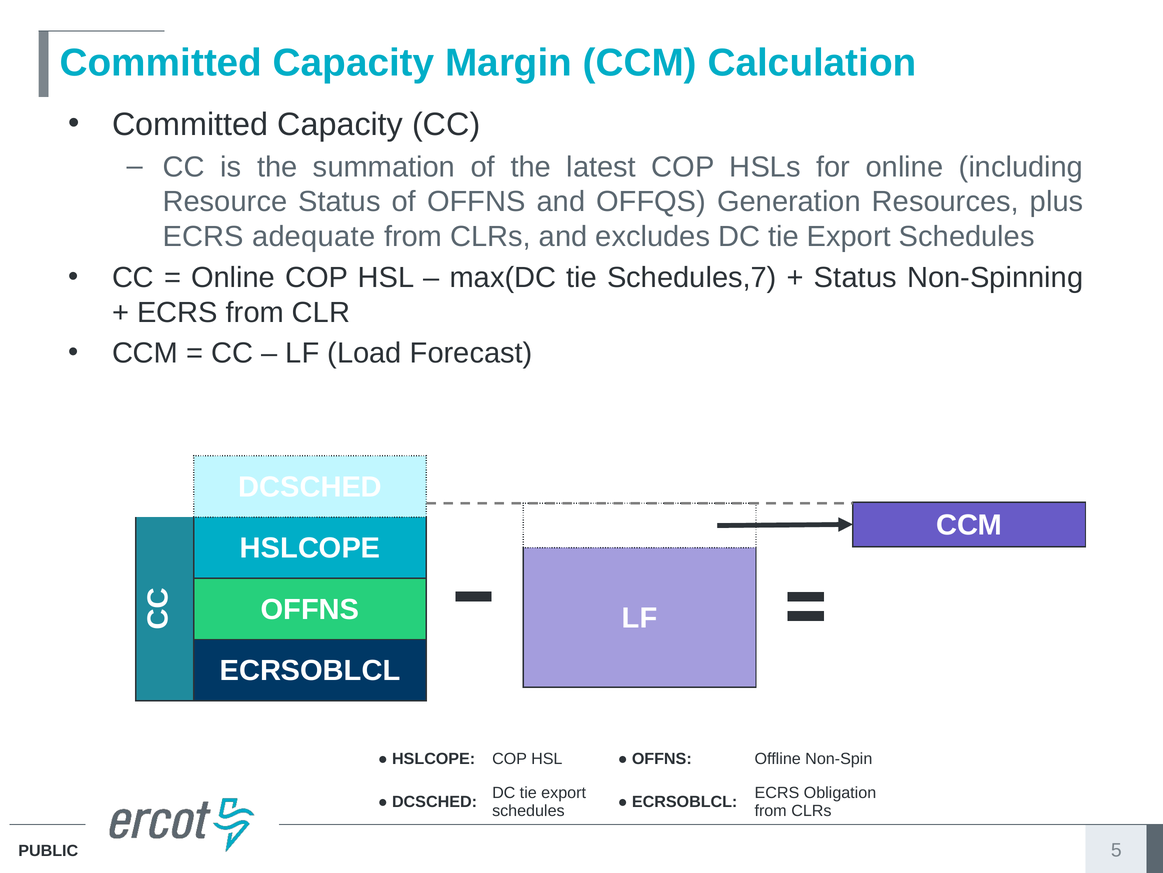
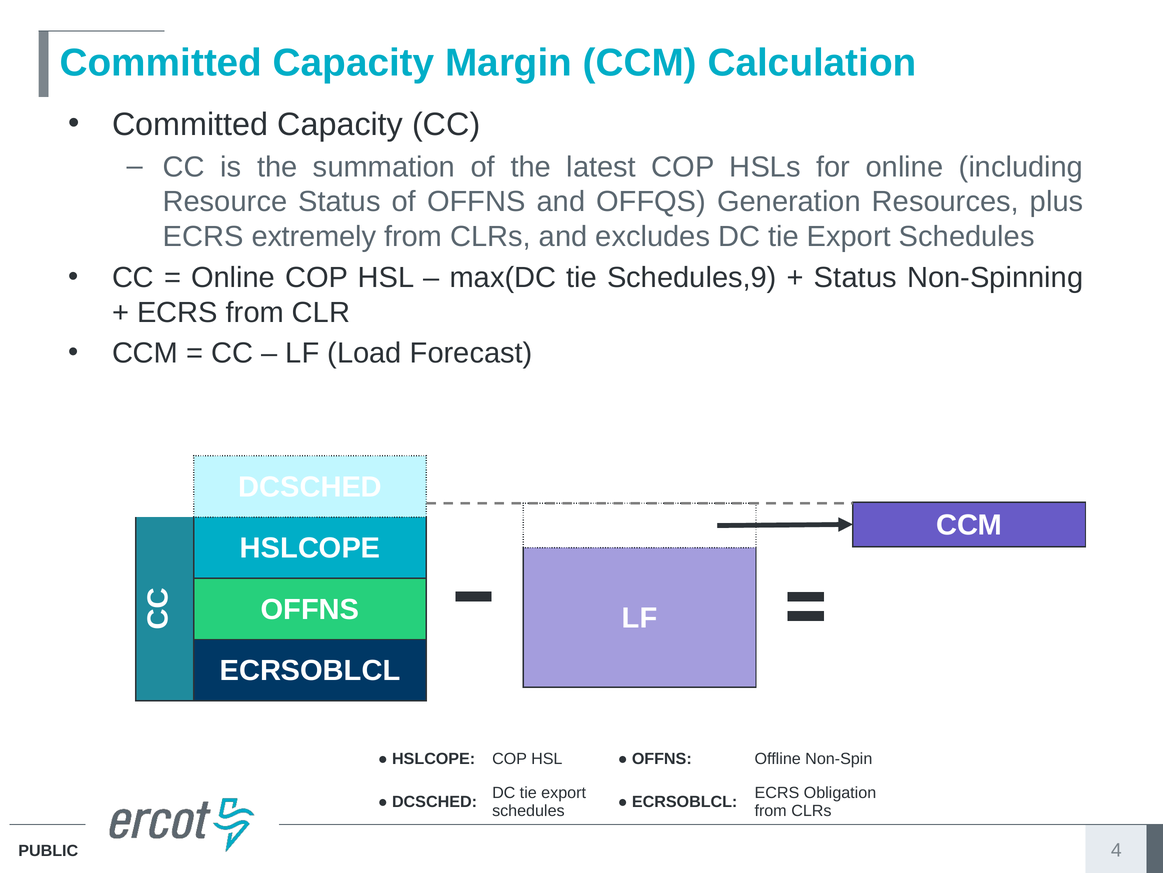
adequate: adequate -> extremely (314, 237)
Schedules,7: Schedules,7 -> Schedules,9 (692, 277)
5: 5 -> 4 (1116, 850)
